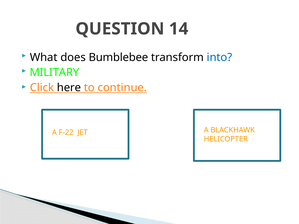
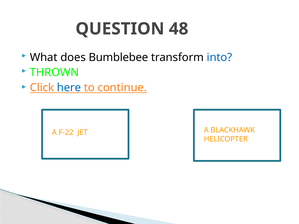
14: 14 -> 48 (179, 29)
MILITARY: MILITARY -> THROWN (54, 73)
here colour: black -> blue (69, 88)
